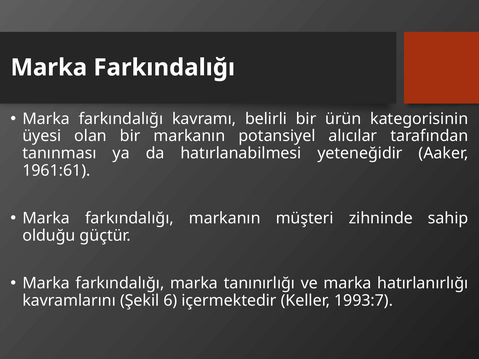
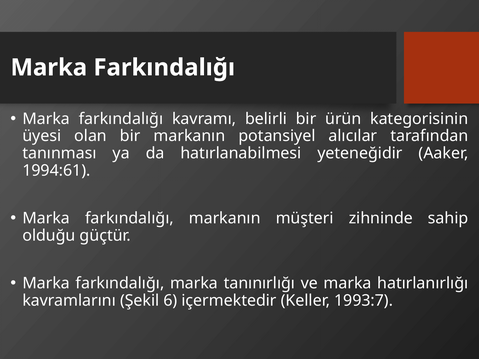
1961:61: 1961:61 -> 1994:61 (56, 171)
